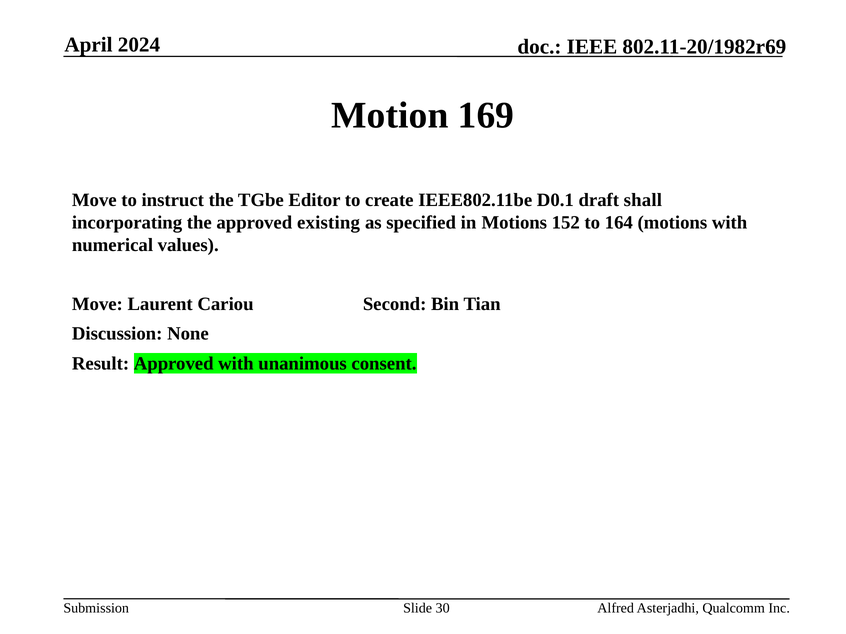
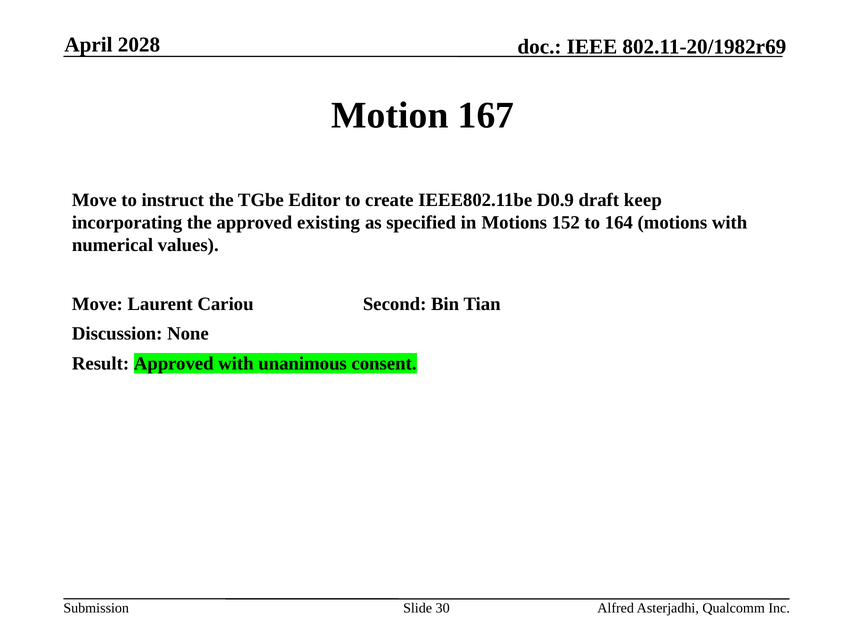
2024: 2024 -> 2028 (139, 45)
169: 169 -> 167 (486, 115)
D0.1: D0.1 -> D0.9 (555, 200)
shall: shall -> keep (643, 200)
